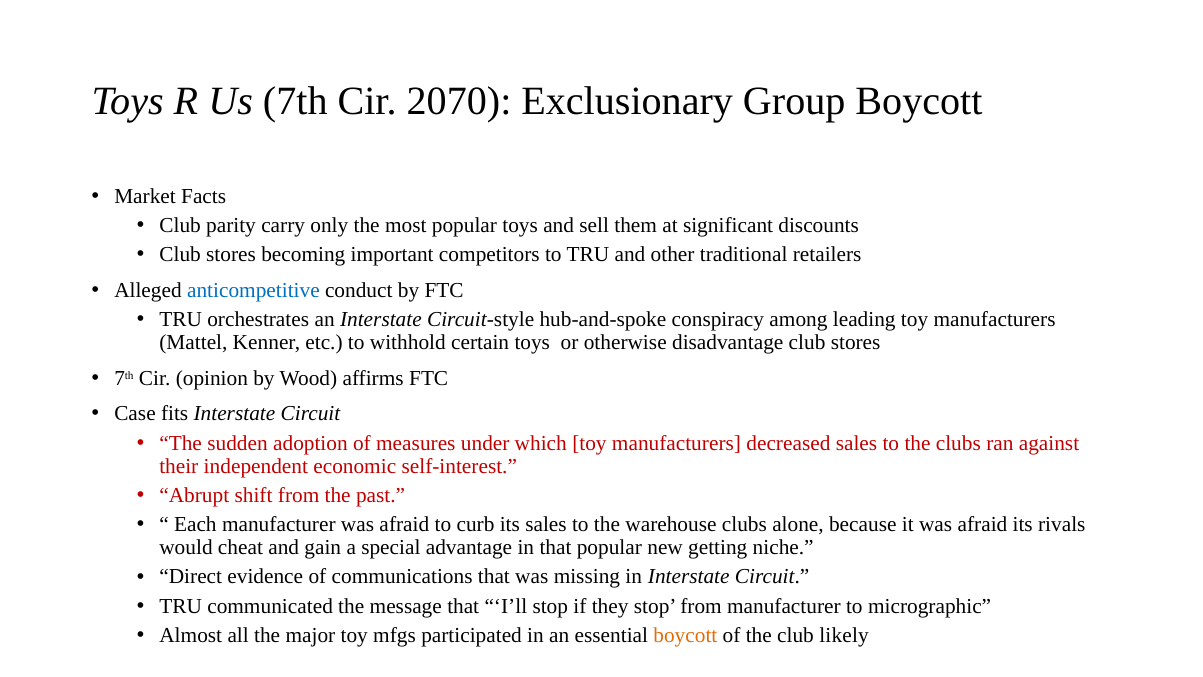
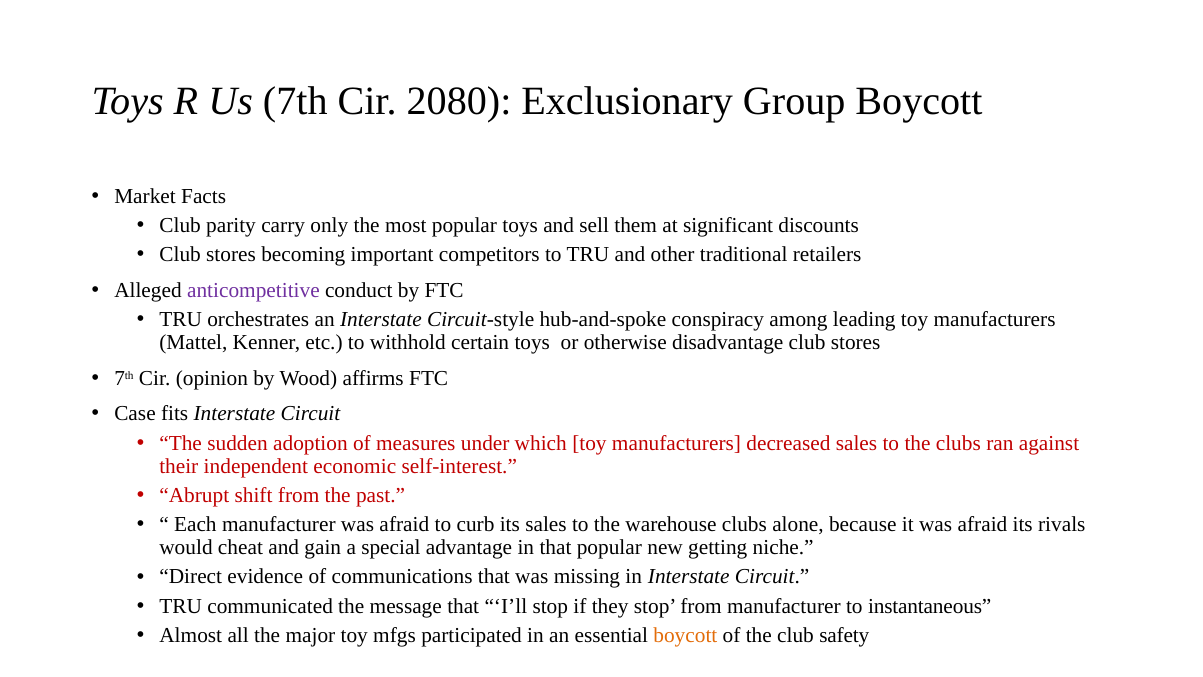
2070: 2070 -> 2080 (459, 101)
anticompetitive colour: blue -> purple (253, 290)
micrographic: micrographic -> instantaneous (930, 606)
likely: likely -> safety (844, 635)
